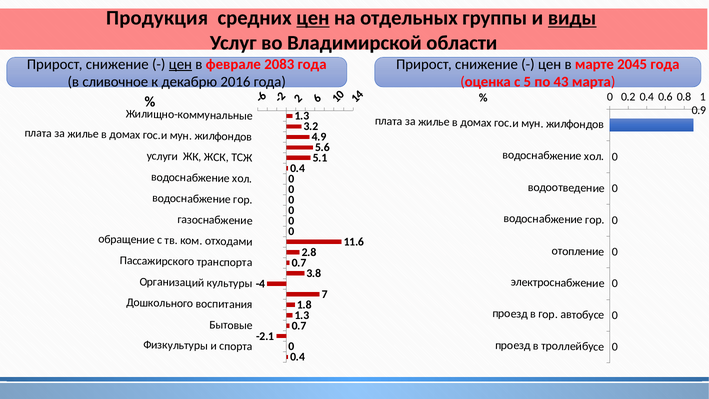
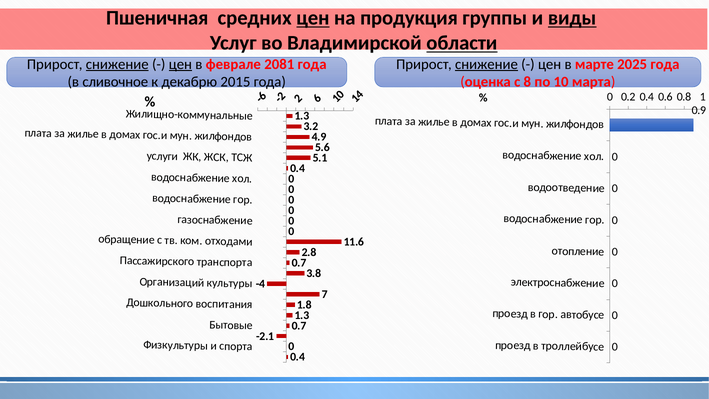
Продукция: Продукция -> Пшеничная (157, 18)
отдельных: отдельных -> продукция (409, 18)
области underline: none -> present (462, 43)
снижение underline: none -> present (117, 64)
2083: 2083 -> 2081 (279, 64)
снижение underline: none -> present (486, 64)
2045: 2045 -> 2025 (632, 64)
2016: 2016 -> 2015 (235, 82)
5: 5 -> 8 (527, 82)
43: 43 -> 10 (561, 82)
